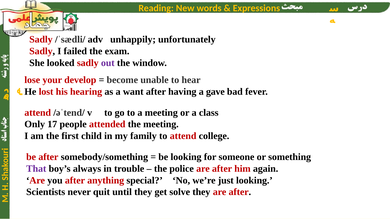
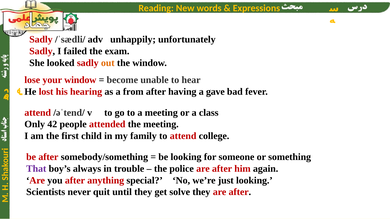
out colour: purple -> orange (108, 63)
your develop: develop -> window (80, 80)
want: want -> from (133, 92)
17: 17 -> 42 (52, 124)
